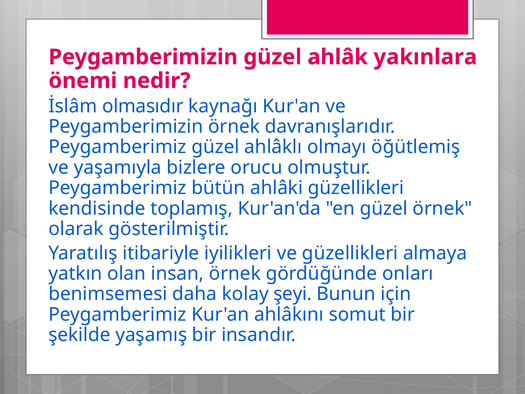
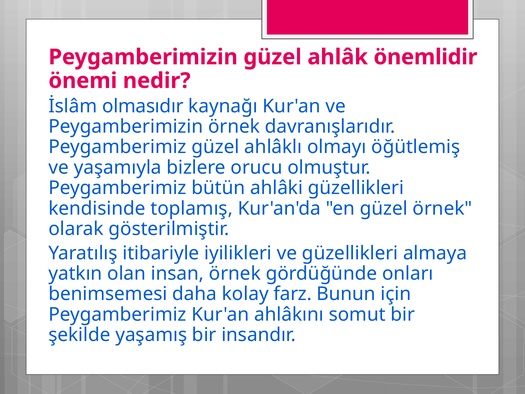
yakınlara: yakınlara -> önemlidir (425, 57)
şeyi: şeyi -> farz (293, 294)
